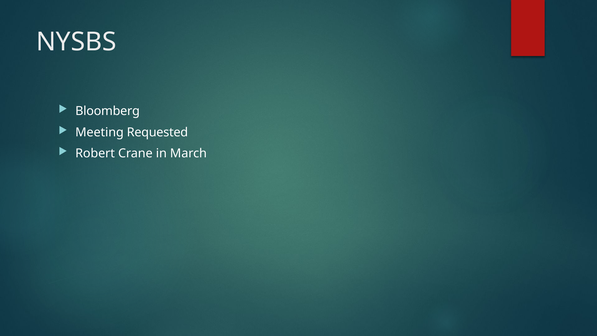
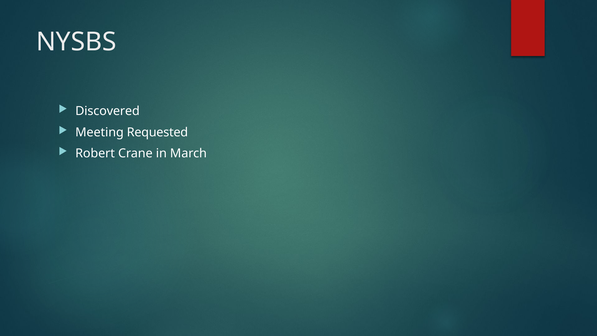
Bloomberg: Bloomberg -> Discovered (107, 111)
